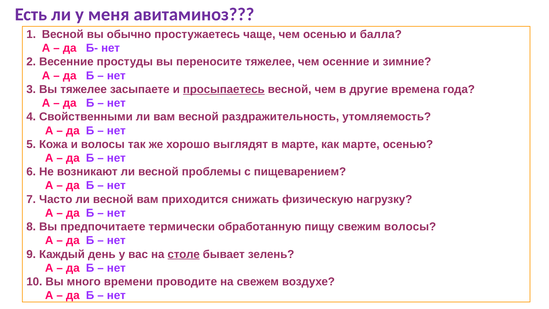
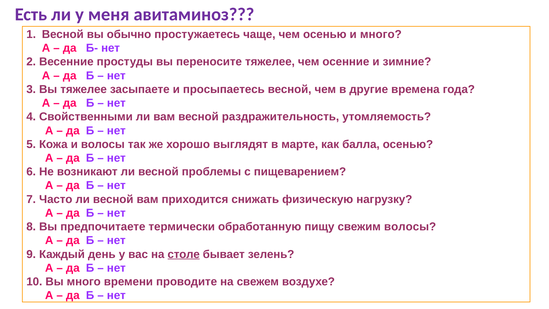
и балла: балла -> много (381, 34)
просыпаетесь underline: present -> none (224, 89)
как марте: марте -> балла (361, 144)
